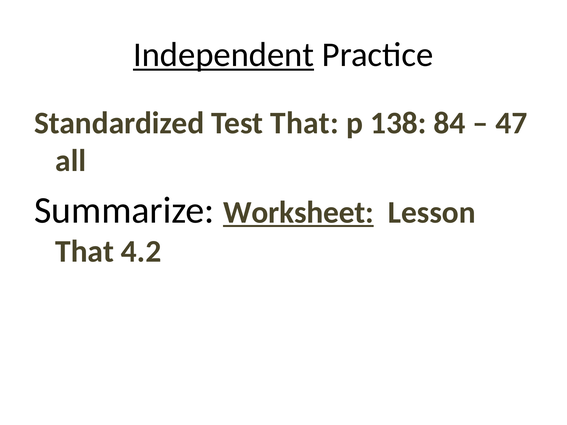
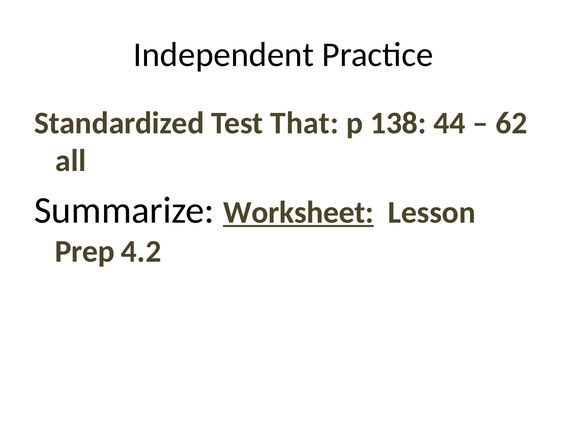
Independent underline: present -> none (224, 55)
84: 84 -> 44 (450, 123)
47: 47 -> 62 (511, 123)
That: That -> Prep (85, 252)
